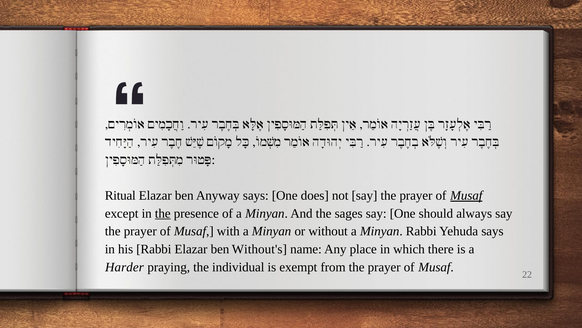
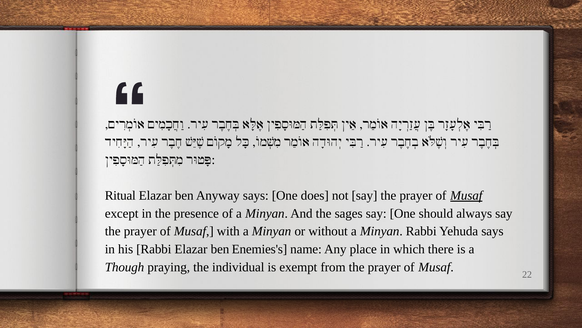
the underline: present -> none (163, 213)
Without's: Without's -> Enemies's (259, 249)
Harder: Harder -> Though (125, 267)
